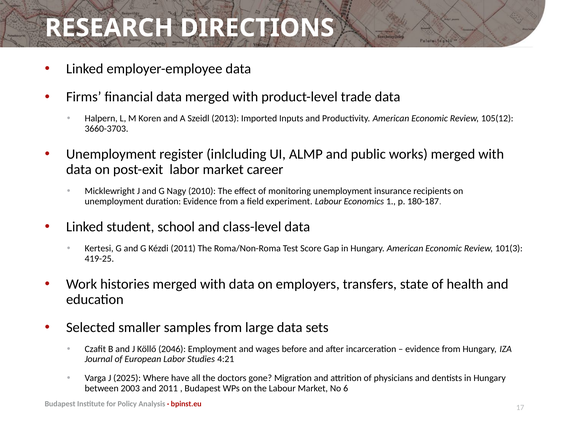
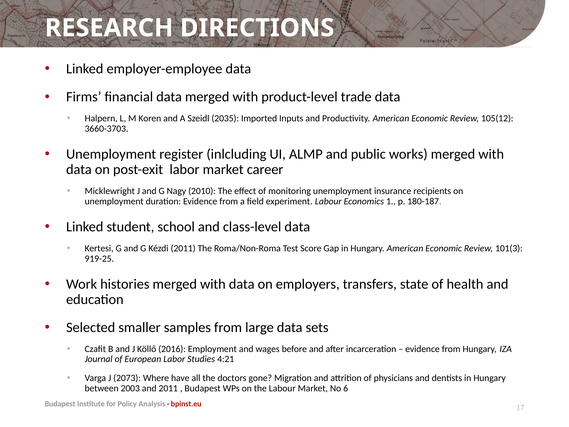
2013: 2013 -> 2035 (225, 118)
419-25: 419-25 -> 919-25 (99, 258)
2046: 2046 -> 2016 (172, 349)
2025: 2025 -> 2073 (127, 378)
